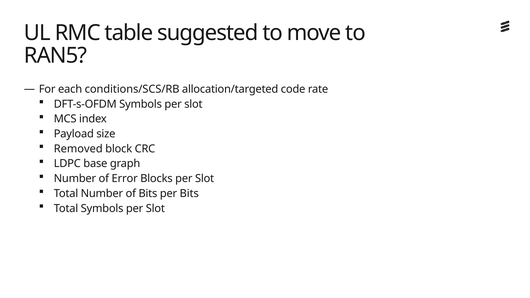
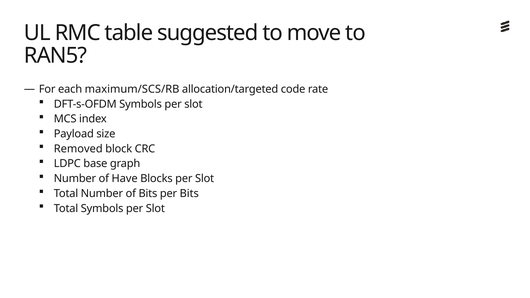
conditions/SCS/RB: conditions/SCS/RB -> maximum/SCS/RB (132, 89)
Error: Error -> Have (125, 179)
